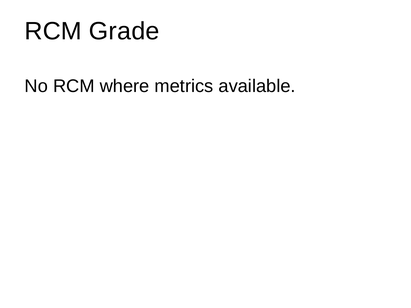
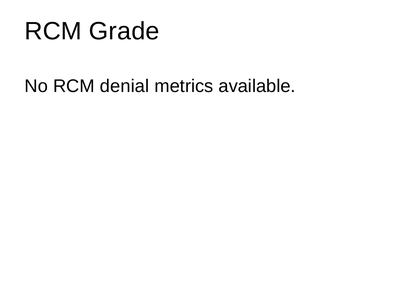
where: where -> denial (124, 86)
